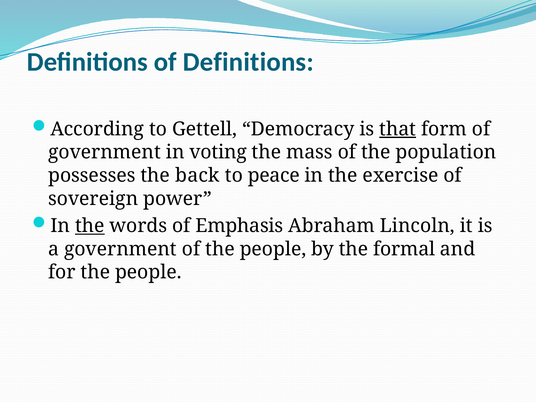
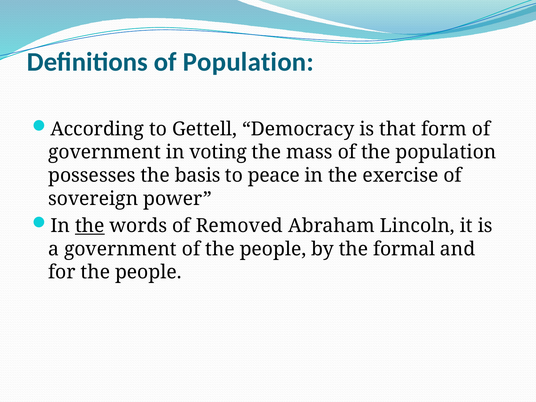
of Definitions: Definitions -> Population (248, 62)
that underline: present -> none (398, 129)
back: back -> basis (198, 175)
Emphasis: Emphasis -> Removed (239, 226)
